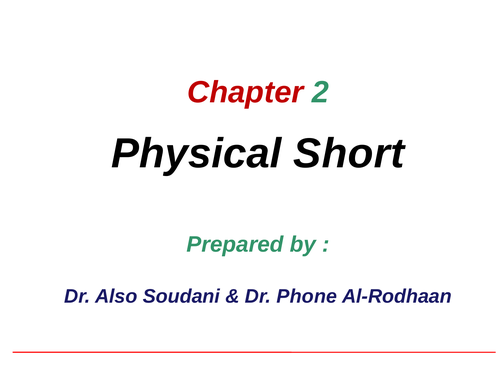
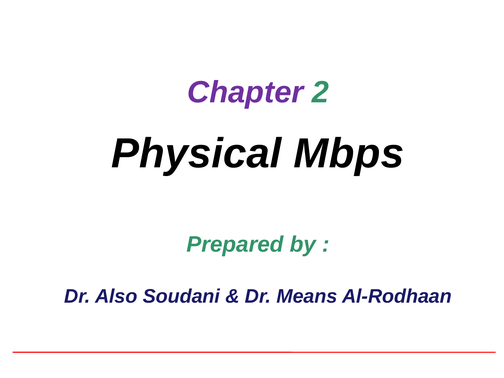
Chapter colour: red -> purple (245, 92)
Short: Short -> Mbps (349, 153)
Phone: Phone -> Means (307, 296)
